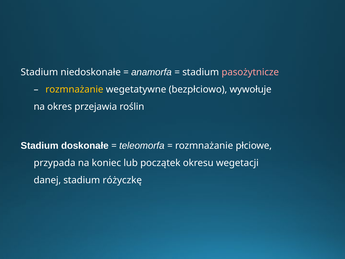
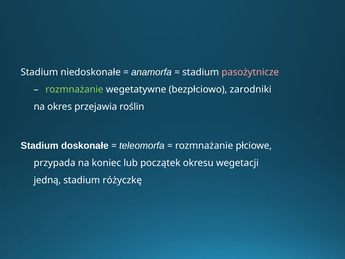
rozmnażanie colour: yellow -> light green (74, 89)
wywołuje: wywołuje -> zarodniki (251, 89)
danej: danej -> jedną (47, 180)
